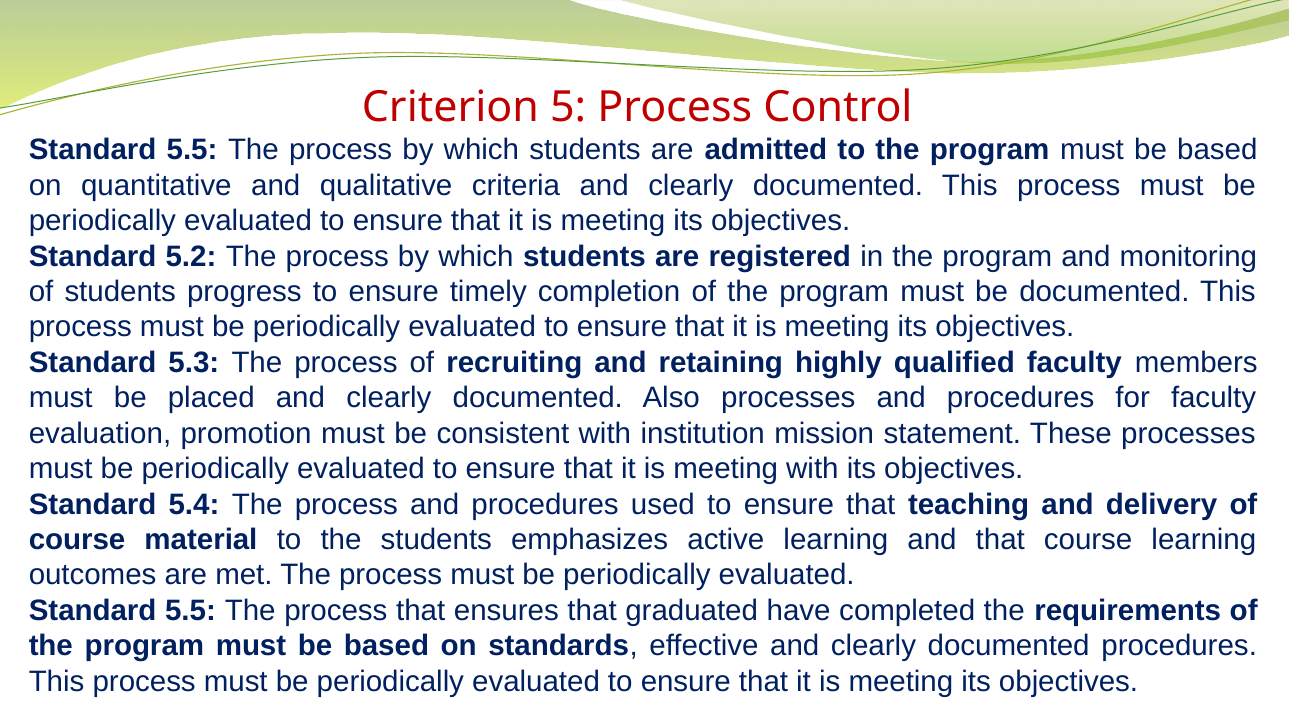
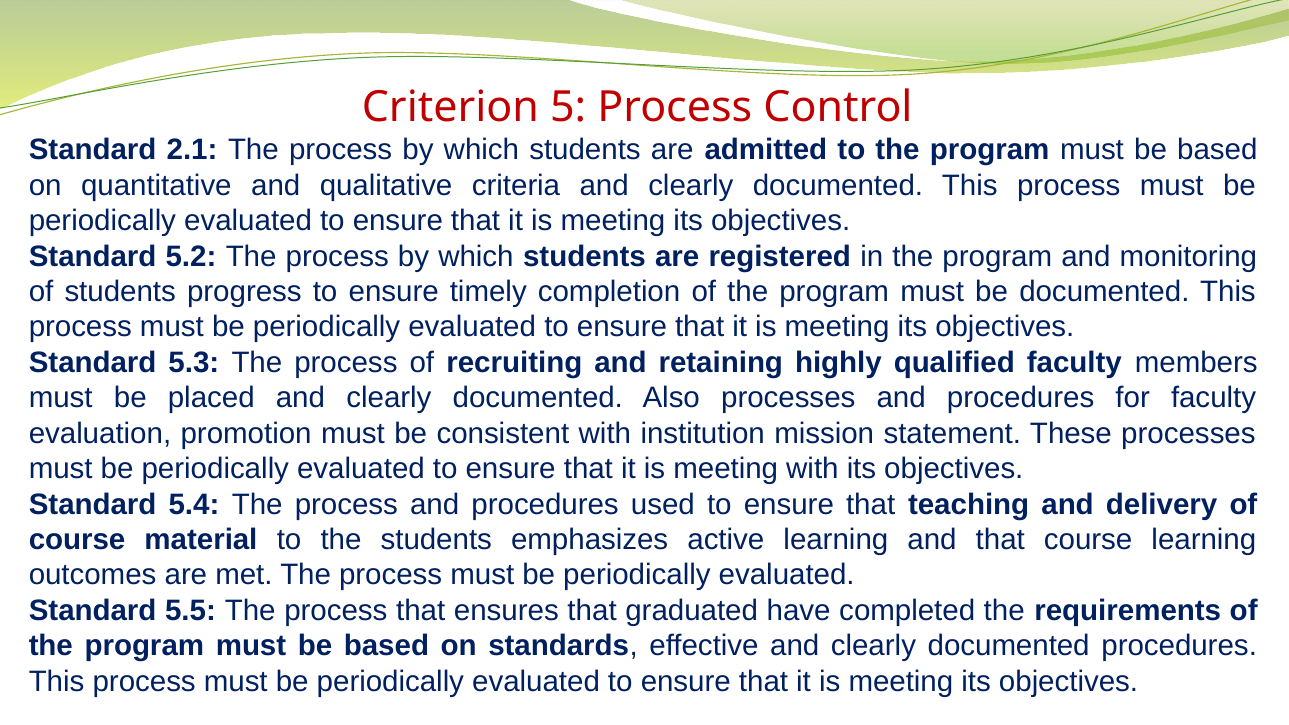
5.5: 5.5 -> 2.1 (192, 150)
